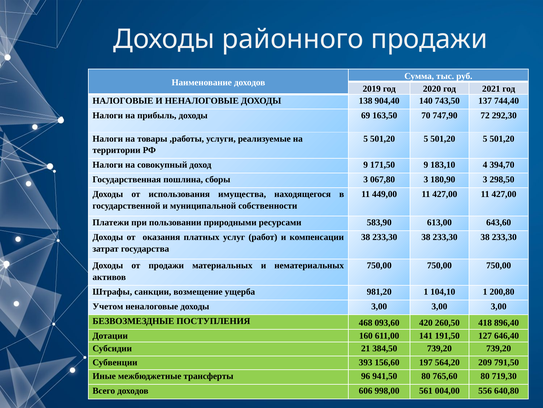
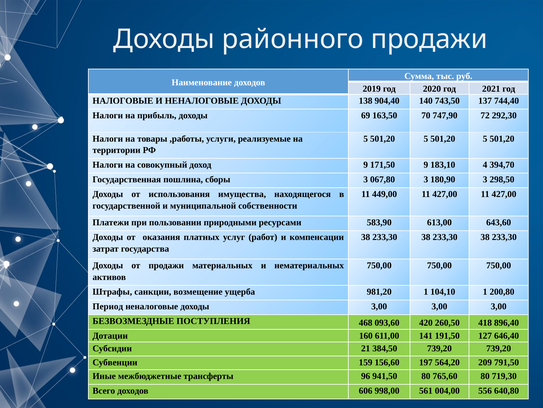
Учетом: Учетом -> Период (108, 306)
393: 393 -> 159 (366, 362)
